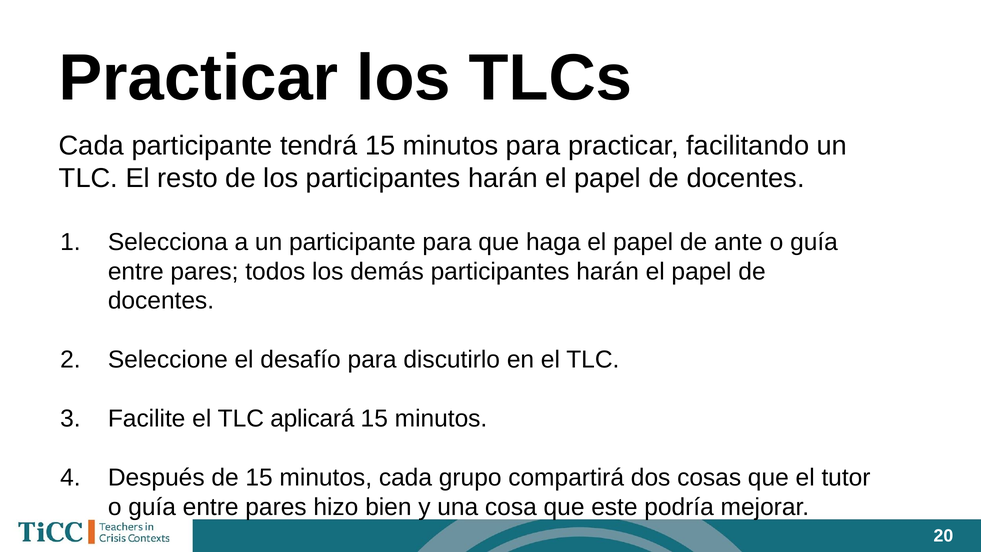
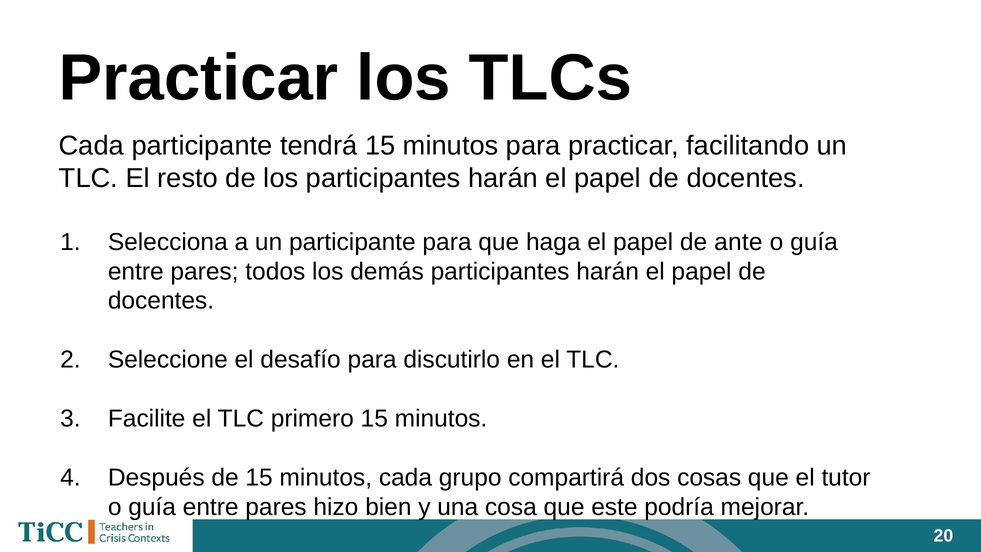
aplicará: aplicará -> primero (312, 419)
